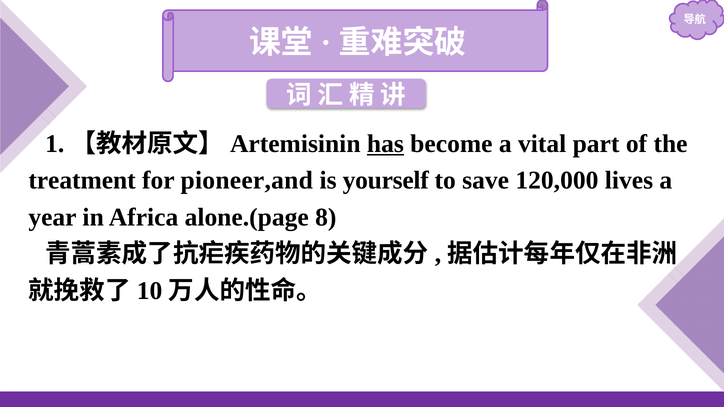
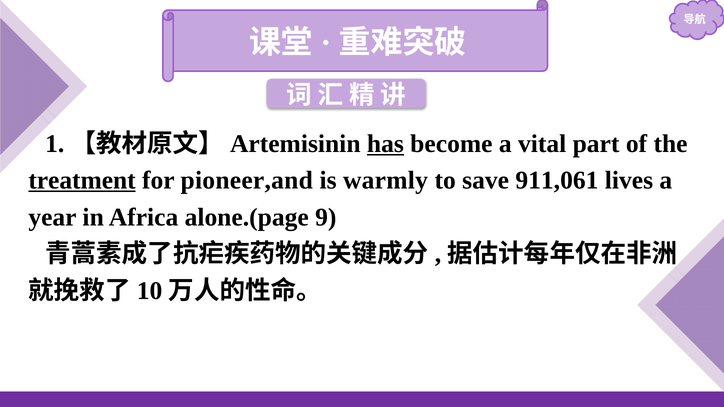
treatment underline: none -> present (82, 180)
yourself: yourself -> warmly (385, 180)
120,000: 120,000 -> 911,061 (557, 180)
8: 8 -> 9 (326, 217)
